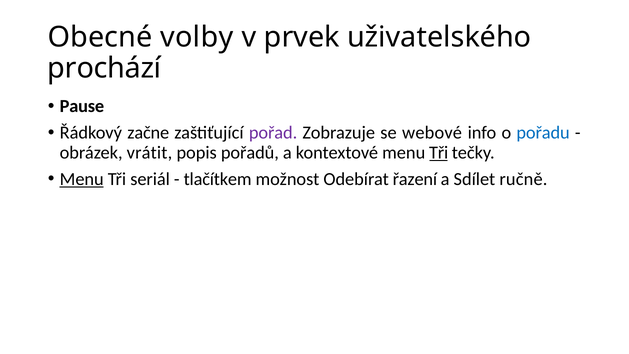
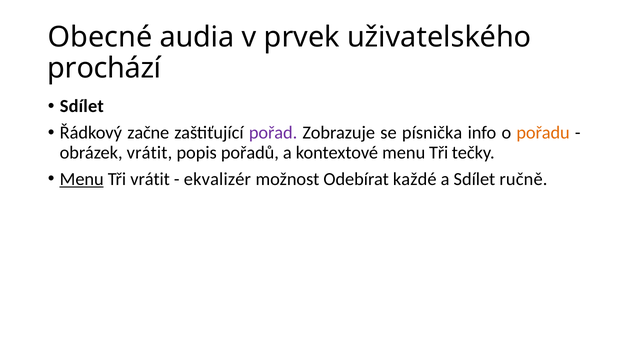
volby: volby -> audia (197, 37)
Pause: Pause -> Sdílet (82, 106)
webové: webové -> písnička (432, 133)
pořadu colour: blue -> orange (543, 133)
Tři underline: present -> none (439, 153)
Tři seriál: seriál -> vrátit (150, 179)
tlačítkem: tlačítkem -> ekvalizér (217, 179)
řazení: řazení -> každé (415, 179)
